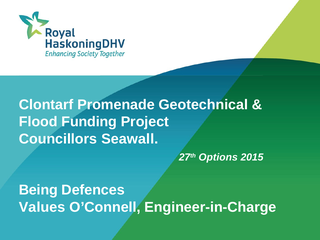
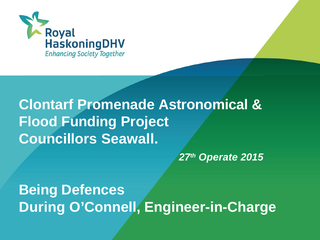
Geotechnical: Geotechnical -> Astronomical (203, 105)
Options: Options -> Operate (218, 157)
Values: Values -> During (42, 207)
